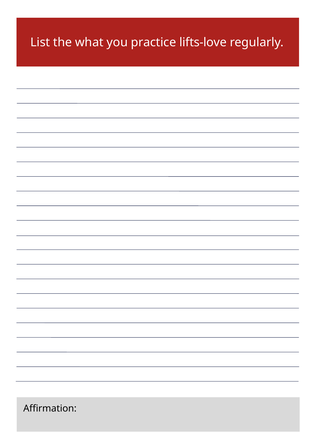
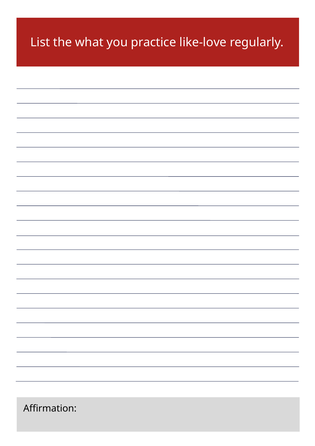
lifts-love: lifts-love -> like-love (203, 42)
